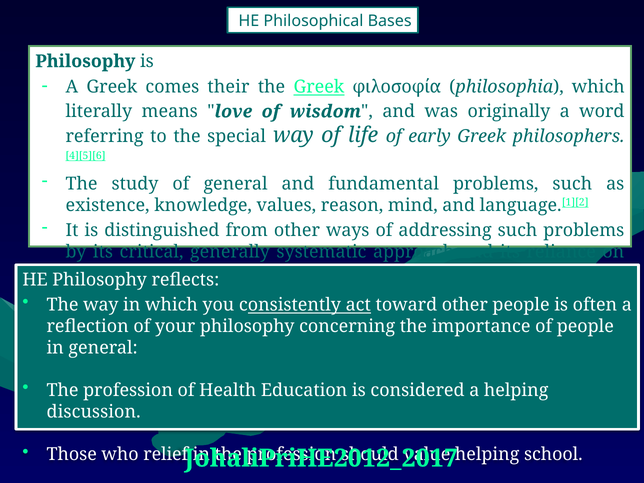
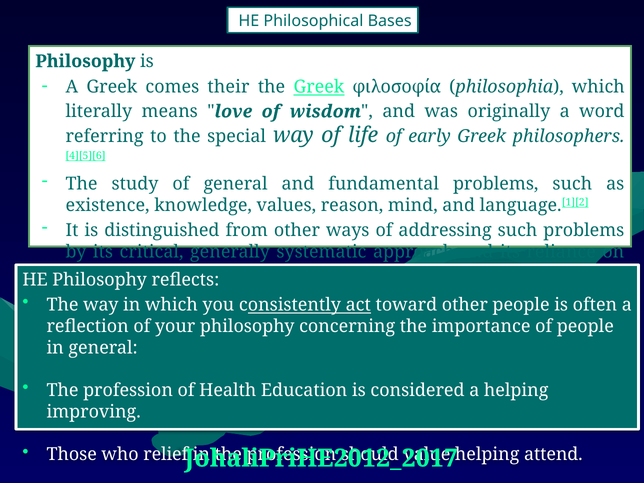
discussion: discussion -> improving (94, 412)
school: school -> attend (553, 455)
